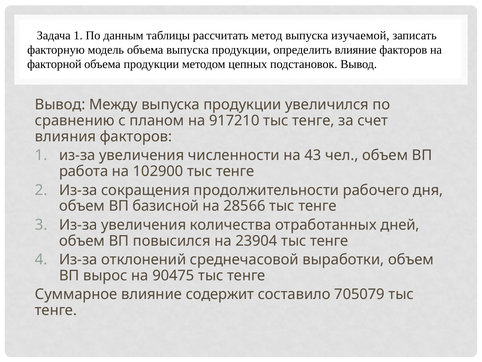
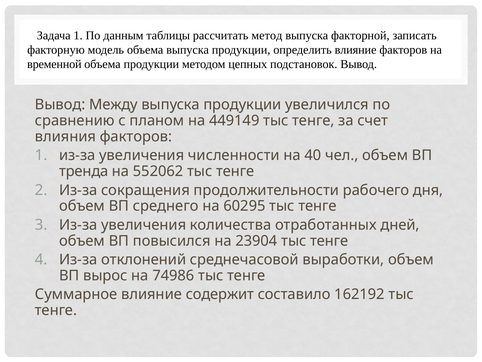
изучаемой: изучаемой -> факторной (360, 35)
факторной: факторной -> временной (54, 64)
917210: 917210 -> 449149 (234, 121)
43: 43 -> 40 (313, 155)
работа: работа -> тренда (84, 171)
102900: 102900 -> 552062 (158, 171)
базисной: базисной -> среднего (166, 206)
28566: 28566 -> 60295 (245, 206)
90475: 90475 -> 74986 (173, 275)
705079: 705079 -> 162192 (360, 294)
